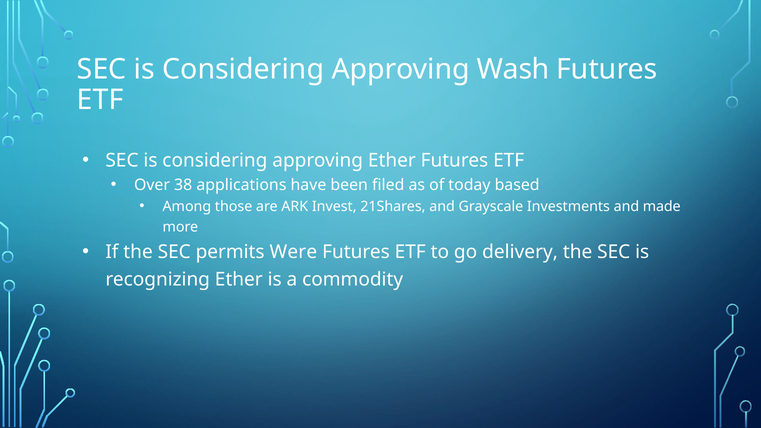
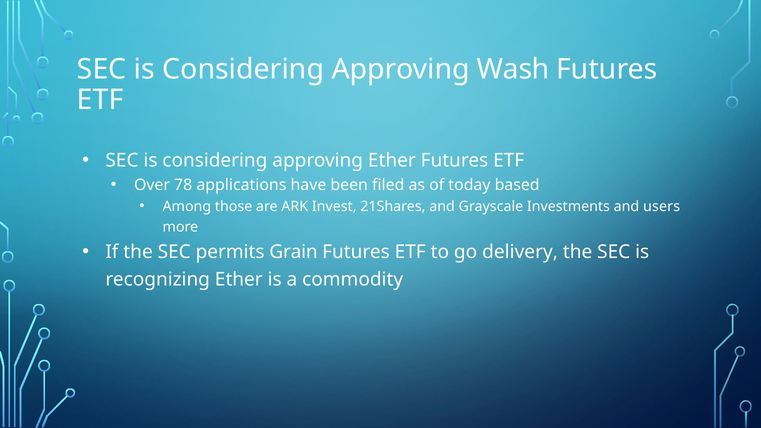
38: 38 -> 78 (183, 185)
made: made -> users (662, 206)
Were: Were -> Grain (294, 252)
